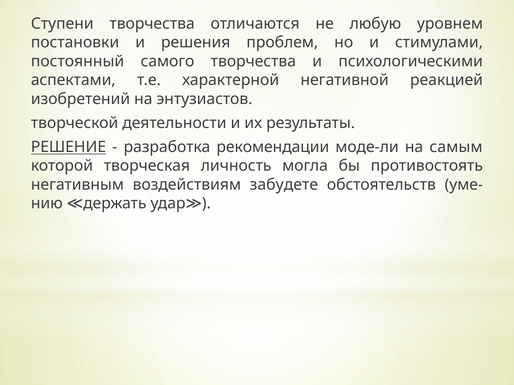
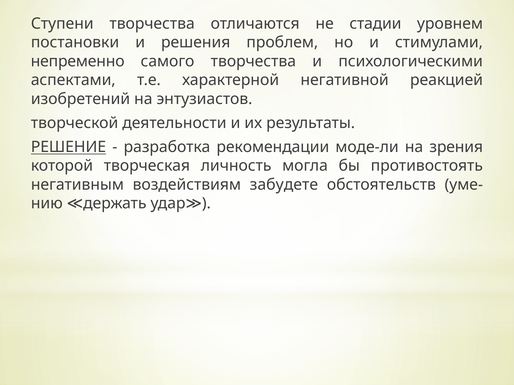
любую: любую -> стадии (375, 24)
постоянный: постоянный -> непременно (78, 61)
самым: самым -> зрения (456, 147)
